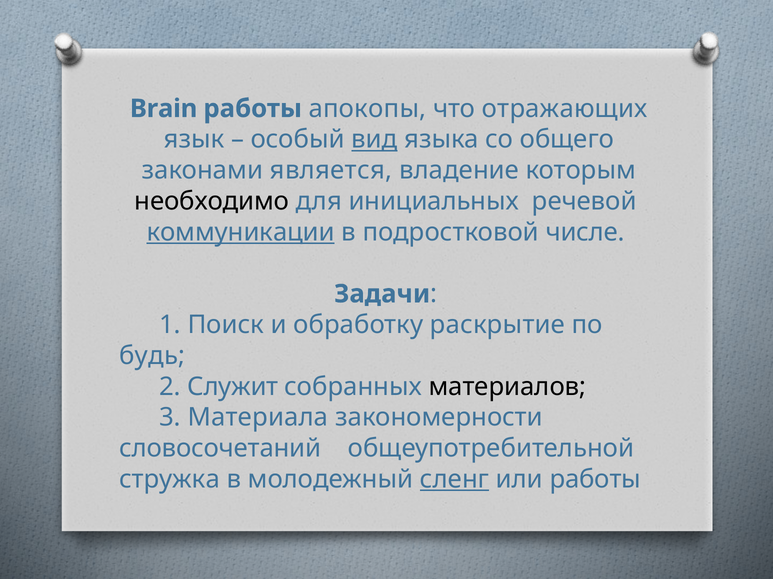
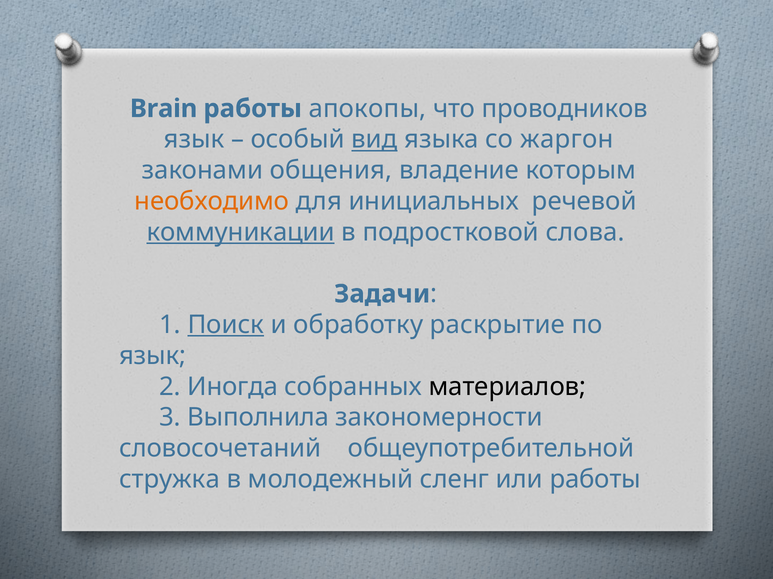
отражающих: отражающих -> проводников (565, 109)
общего: общего -> жаргон (567, 140)
является: является -> общения (331, 171)
необходимо colour: black -> orange (212, 202)
числе: числе -> слова (585, 232)
Поиск underline: none -> present (226, 325)
будь: будь -> язык (153, 356)
Служит: Служит -> Иногда (233, 387)
Материала: Материала -> Выполнила (258, 418)
сленг underline: present -> none (455, 480)
